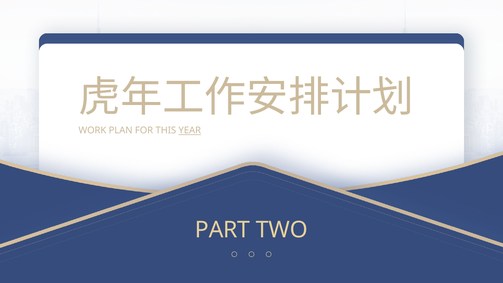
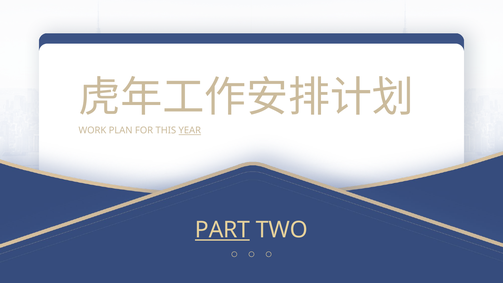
PART underline: none -> present (223, 230)
